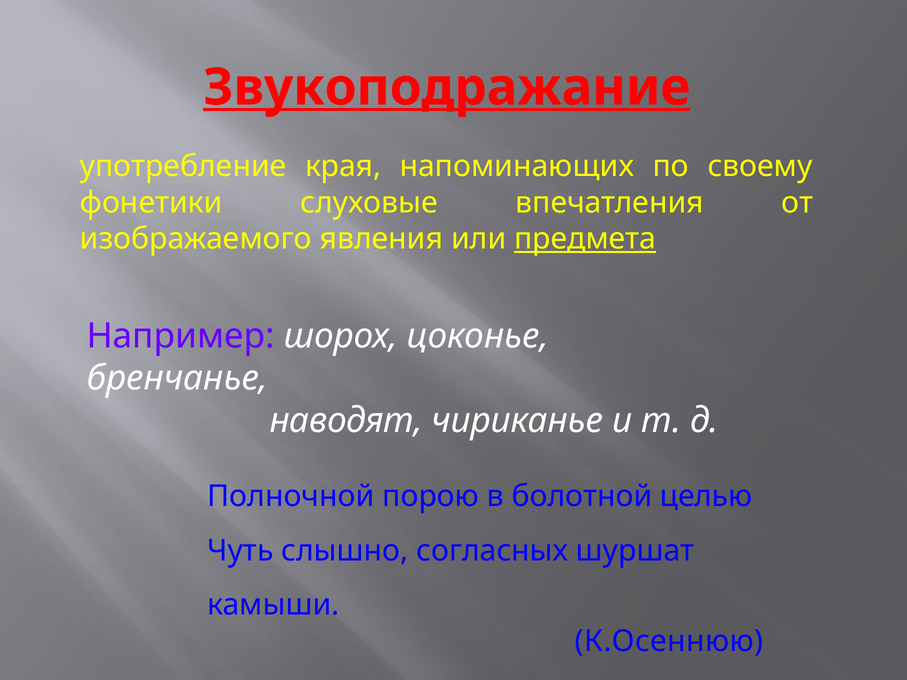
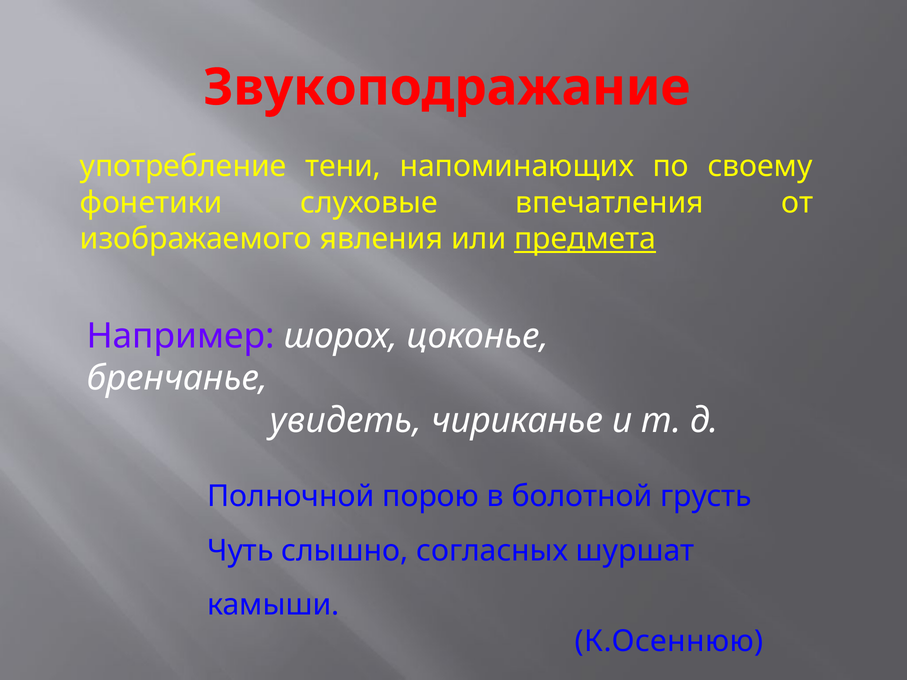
Звукоподражание underline: present -> none (447, 88)
края: края -> тени (343, 166)
наводят: наводят -> увидеть (346, 421)
целью: целью -> грусть (706, 496)
